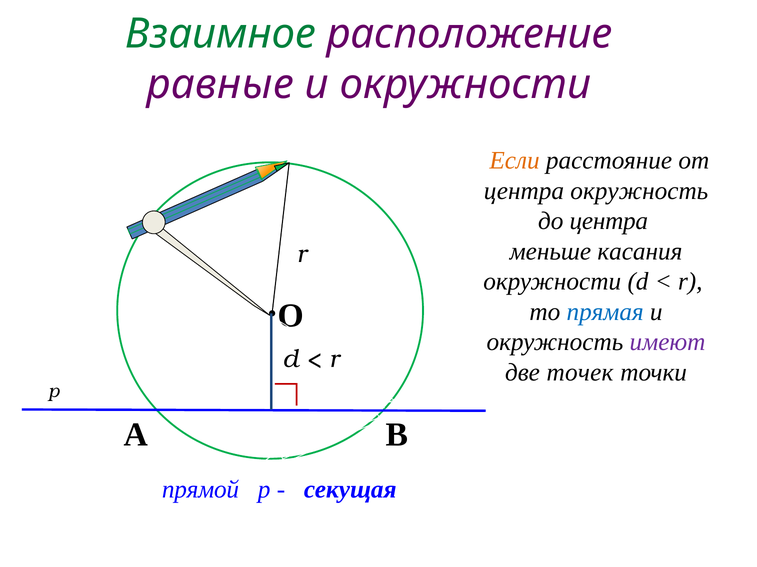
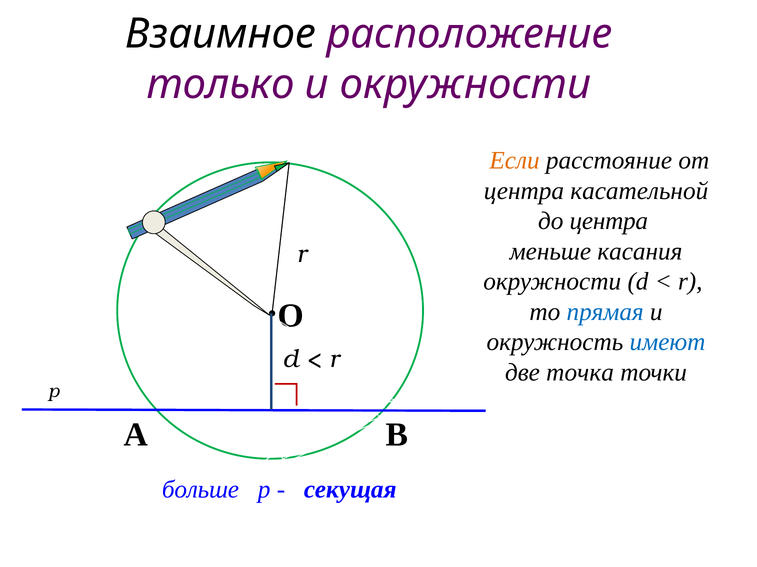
Взаимное colour: green -> black (220, 34)
равные: равные -> только (221, 84)
центра окружность: окружность -> касательной (639, 191)
имеют colour: purple -> blue (668, 342)
точек: точек -> точка (580, 373)
прямой: прямой -> больше (200, 490)
